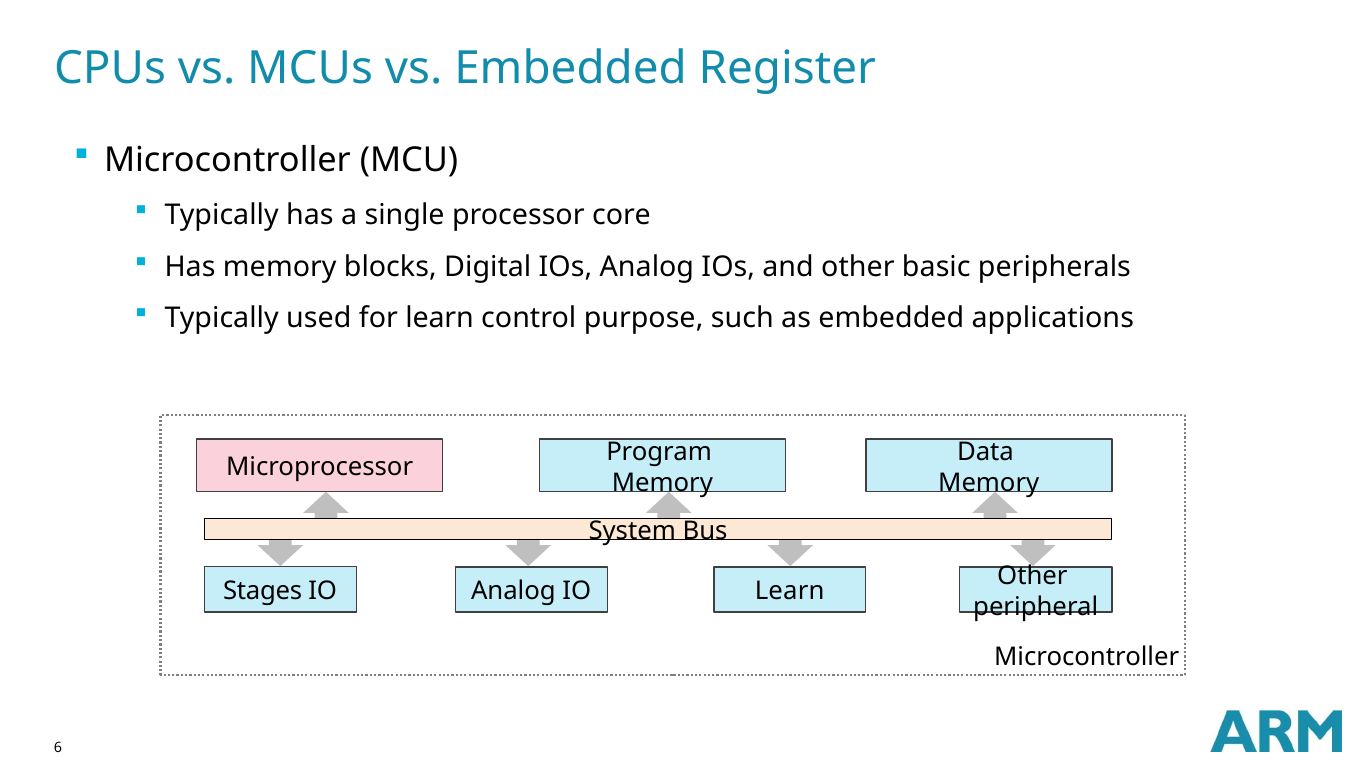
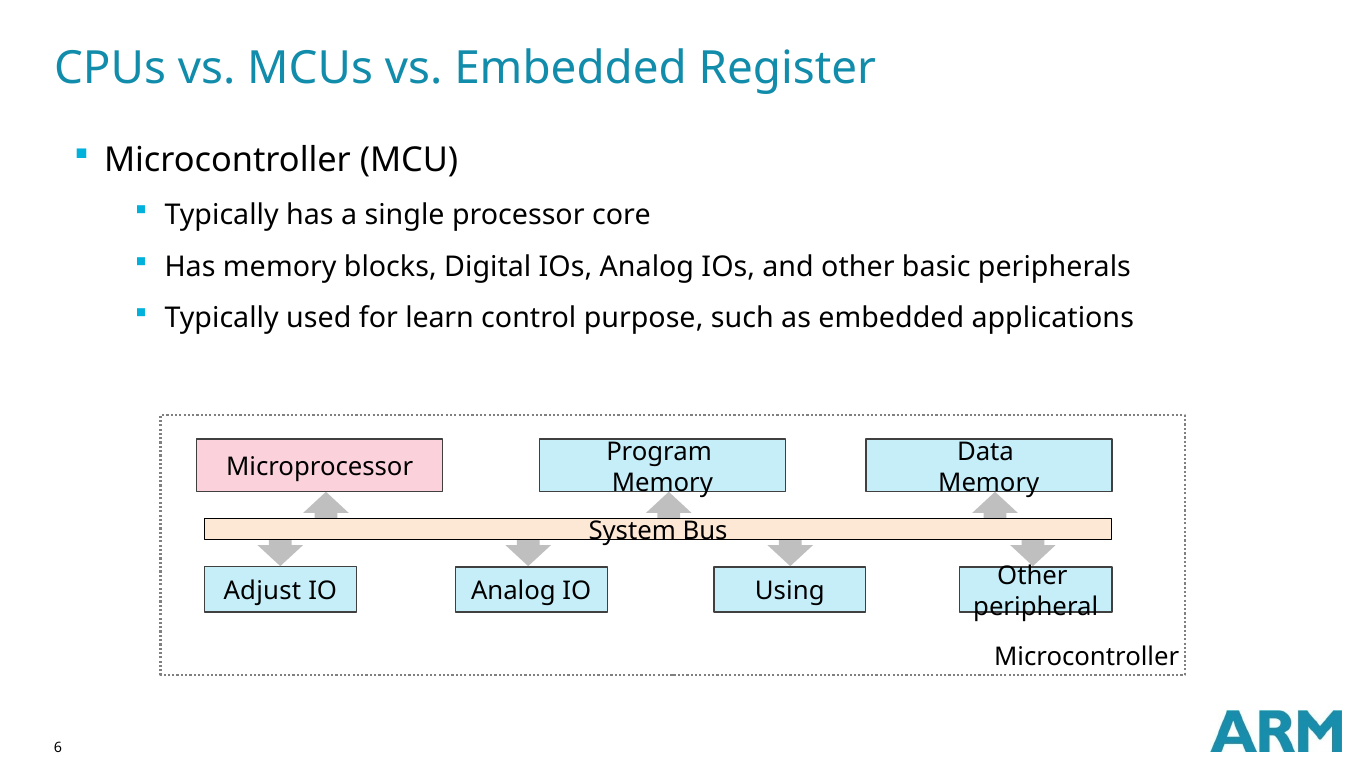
Stages: Stages -> Adjust (262, 591)
IO Learn: Learn -> Using (790, 591)
